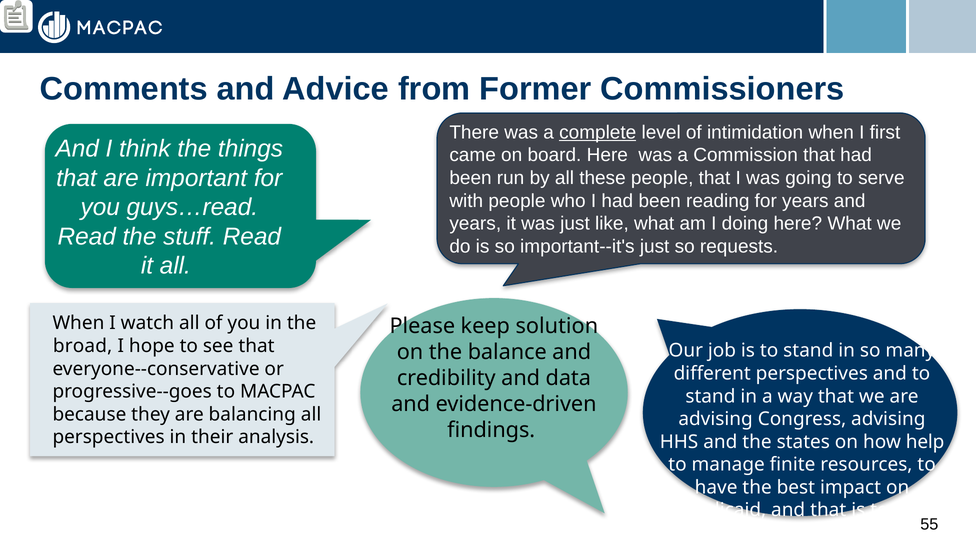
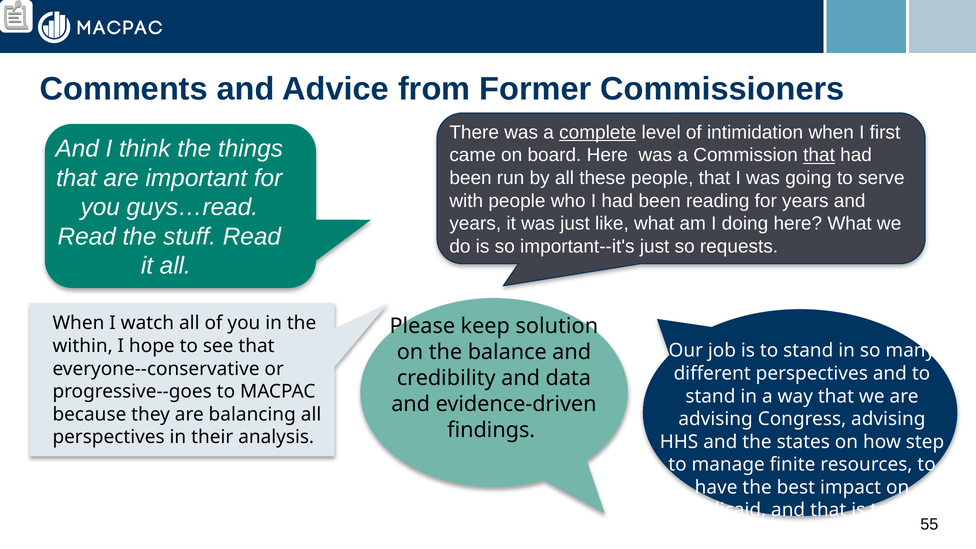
that underline: none -> present (819, 155)
broad: broad -> within (83, 346)
help: help -> step (925, 442)
